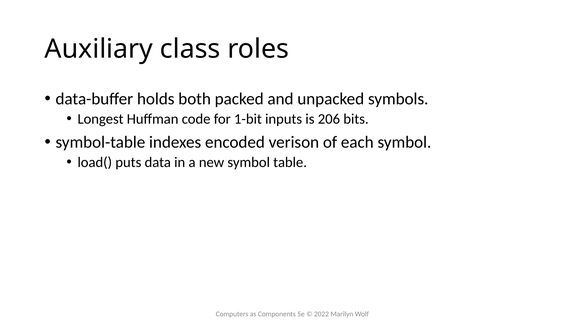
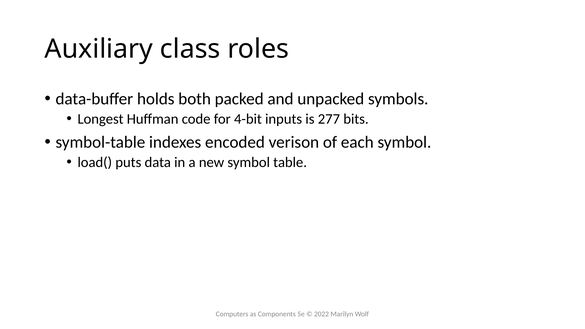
1-bit: 1-bit -> 4-bit (248, 119)
206: 206 -> 277 (329, 119)
